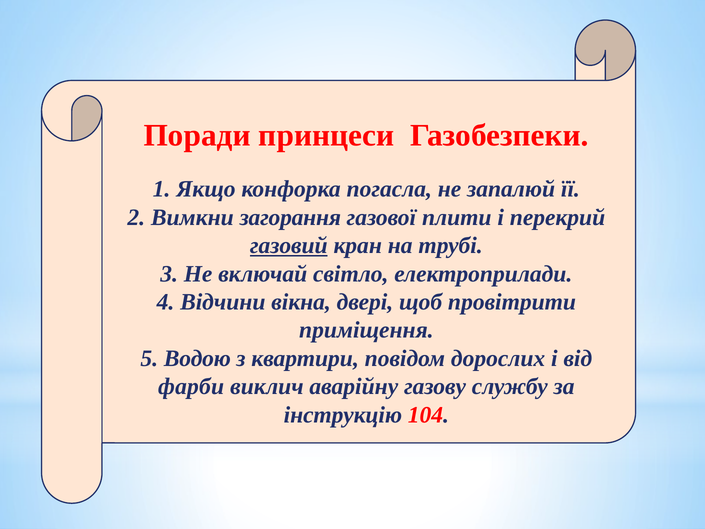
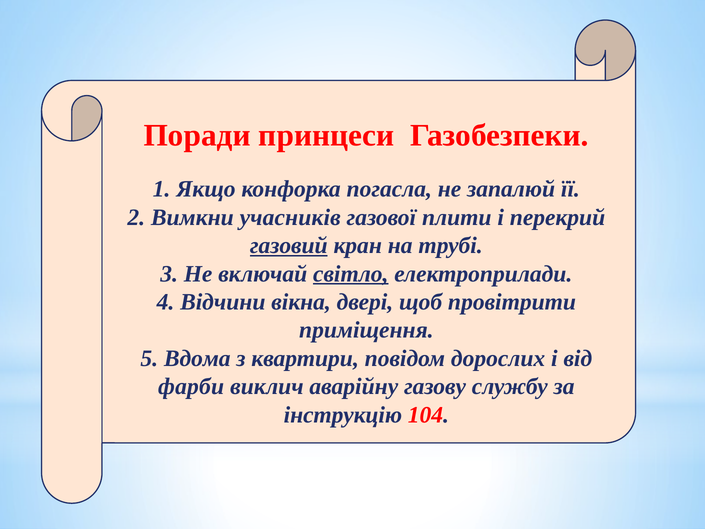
загорання: загорання -> учасників (290, 217)
світло underline: none -> present (351, 274)
Водою: Водою -> Вдома (197, 358)
